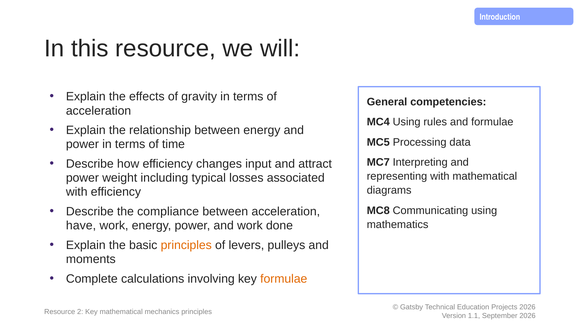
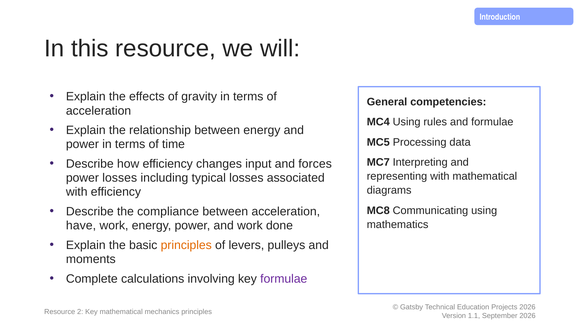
attract: attract -> forces (315, 164)
power weight: weight -> losses (120, 178)
formulae colour: orange -> purple (284, 279)
